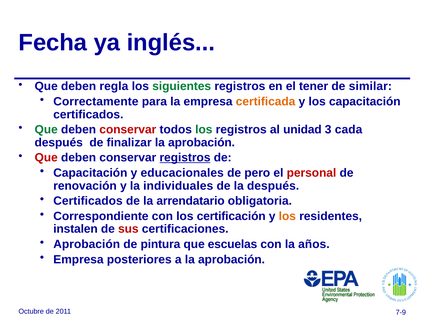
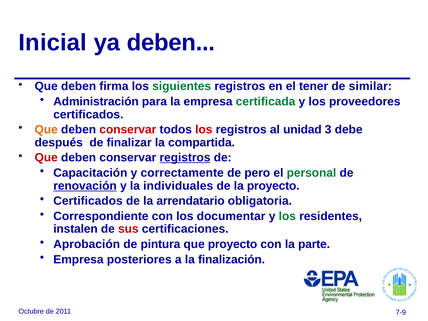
Fecha: Fecha -> Inicial (53, 43)
ya inglés: inglés -> deben (171, 43)
regla: regla -> firma (114, 86)
Correctamente: Correctamente -> Administración (96, 102)
certificada colour: orange -> green (266, 102)
los capacitación: capacitación -> proveedores (365, 102)
Que colour: green -> orange (46, 130)
los colour: green -> red (204, 130)
cada: cada -> debe (349, 130)
finalizar la aprobación: aprobación -> compartida (202, 142)
educacionales: educacionales -> correctamente (182, 173)
personal colour: red -> green (311, 173)
renovación underline: none -> present (85, 186)
la después: después -> proyecto (273, 186)
certificación: certificación -> documentar (231, 216)
los colour: orange -> green (287, 216)
que escuelas: escuelas -> proyecto (233, 244)
años: años -> parte (314, 244)
a la aprobación: aprobación -> finalización (232, 259)
